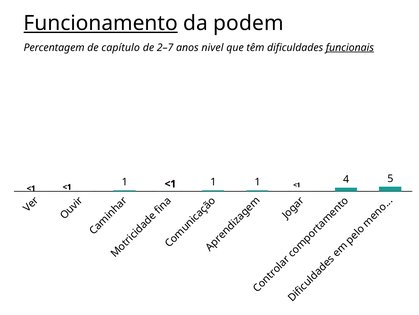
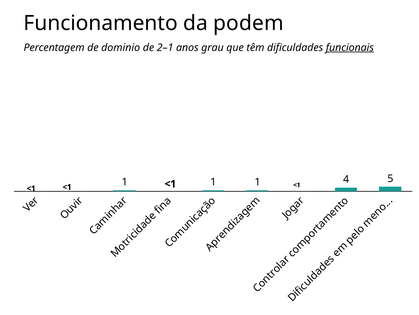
Funcionamento underline: present -> none (101, 23)
capítulo: capítulo -> dominio (121, 47)
2–7: 2–7 -> 2–1 (165, 47)
nivel: nivel -> grau (212, 47)
